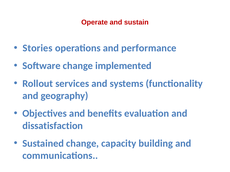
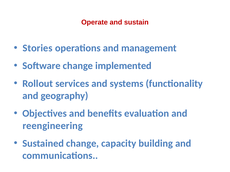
performance: performance -> management (149, 48)
dissatisfaction: dissatisfaction -> reengineering (53, 126)
